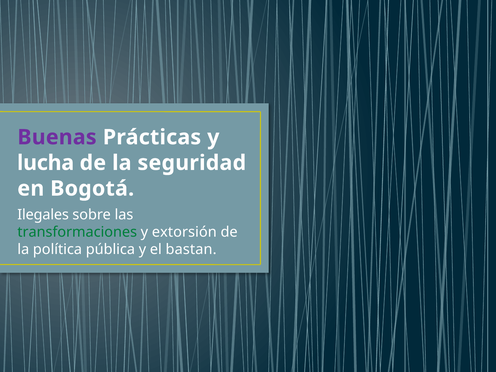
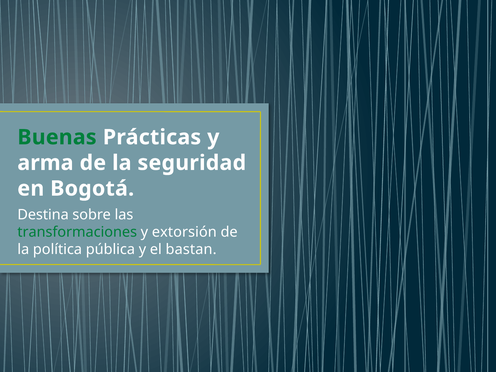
Buenas colour: purple -> green (57, 137)
lucha: lucha -> arma (45, 163)
Ilegales: Ilegales -> Destina (43, 215)
